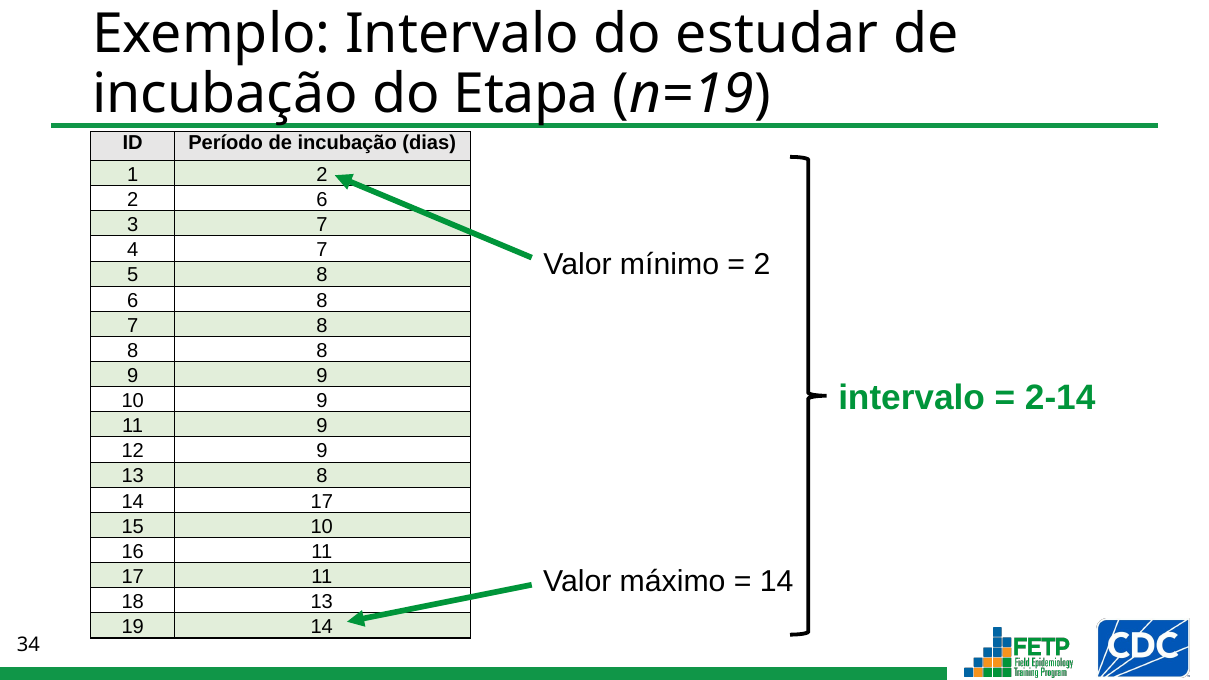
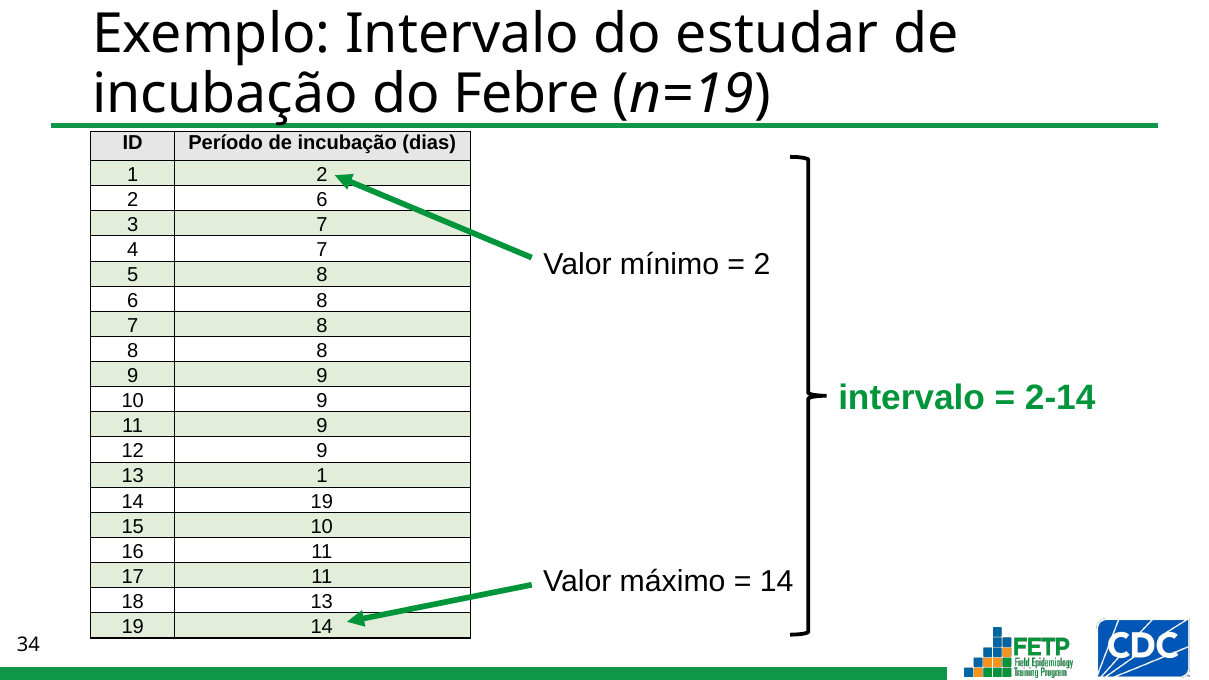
Etapa: Etapa -> Febre (526, 94)
13 8: 8 -> 1 (322, 476)
14 17: 17 -> 19 (322, 501)
